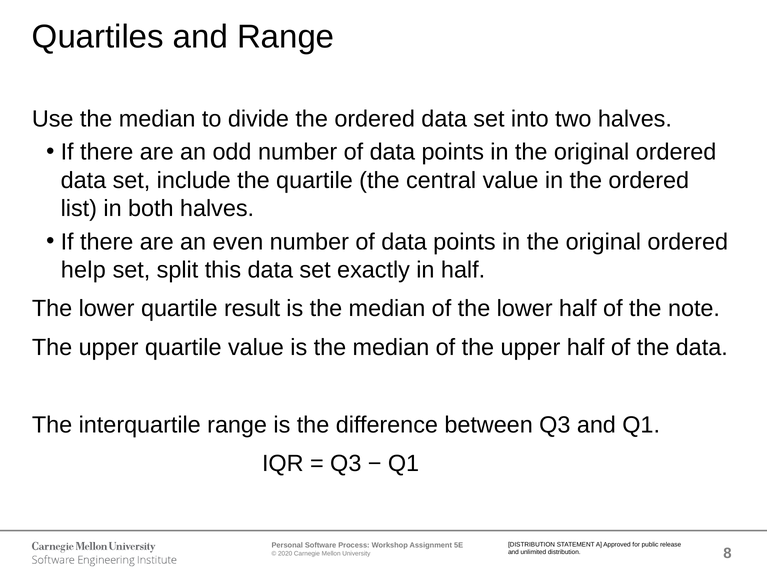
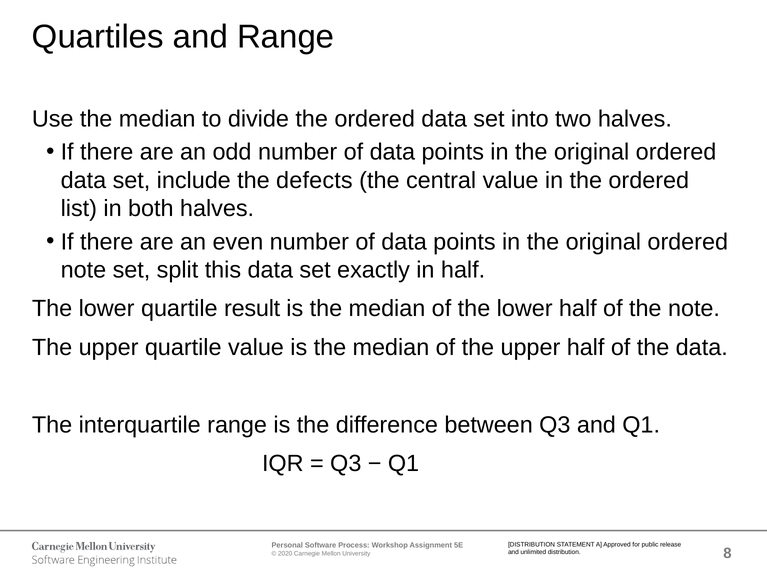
the quartile: quartile -> defects (314, 180)
help: help -> note (83, 270)
